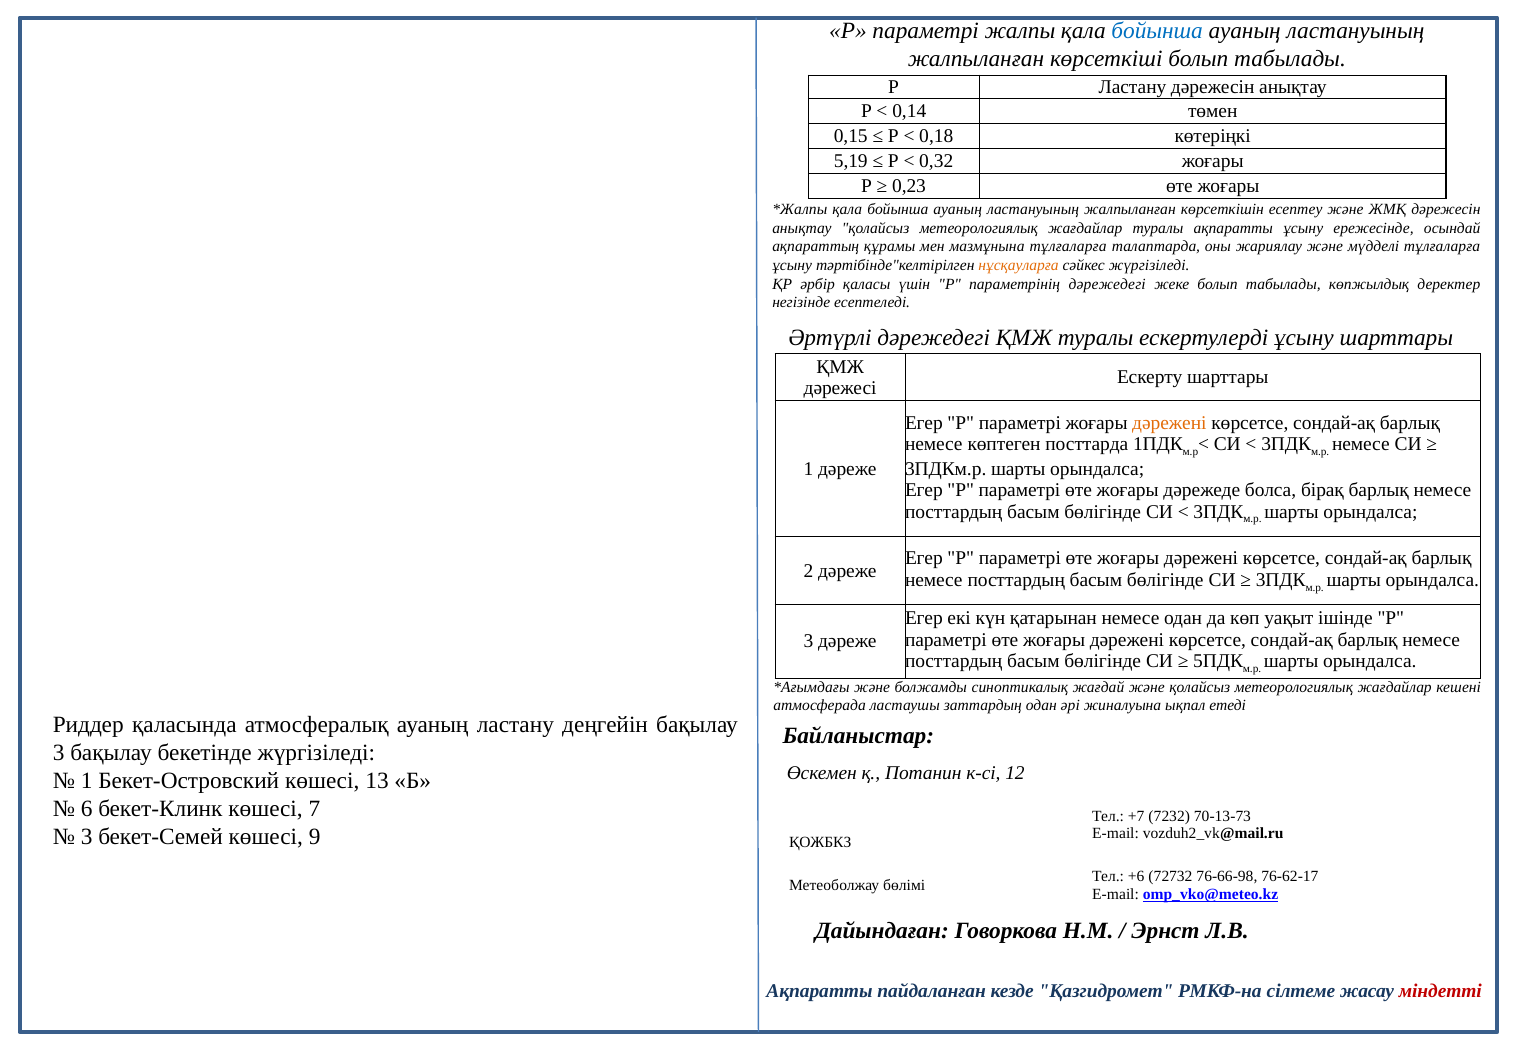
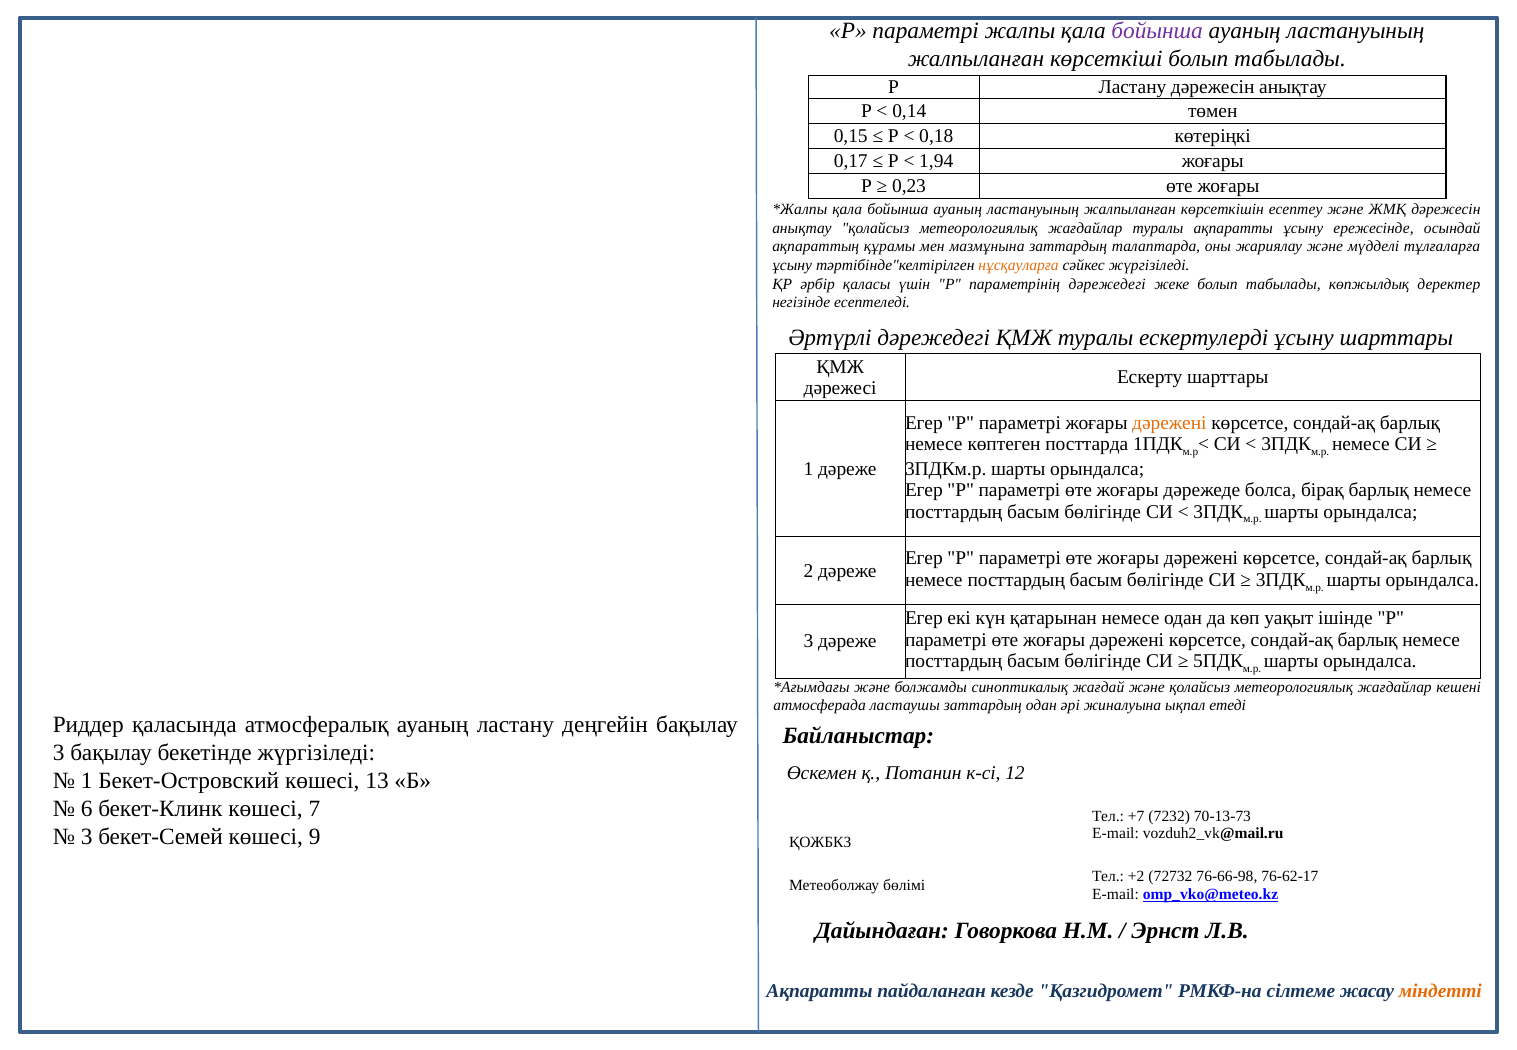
бойынша colour: blue -> purple (1157, 31)
5,19: 5,19 -> 0,17 (851, 161)
0,32: 0,32 -> 1,94 (936, 161)
мазмұнына тұлғаларға: тұлғаларға -> заттардың (1068, 247)
+6: +6 -> +2 (1136, 877)
міндетті colour: red -> orange (1440, 991)
